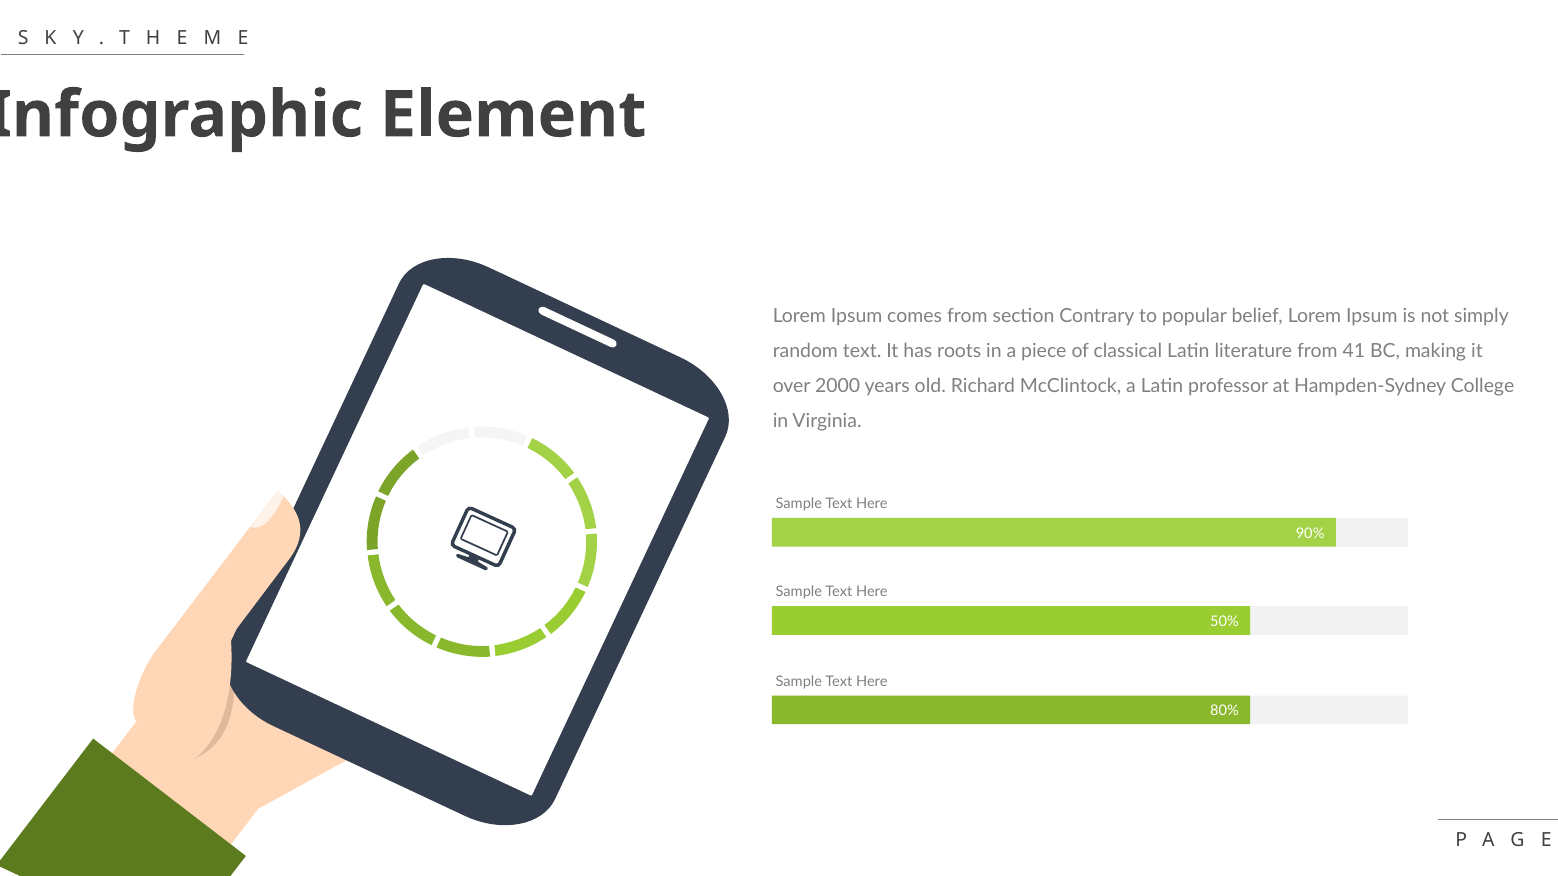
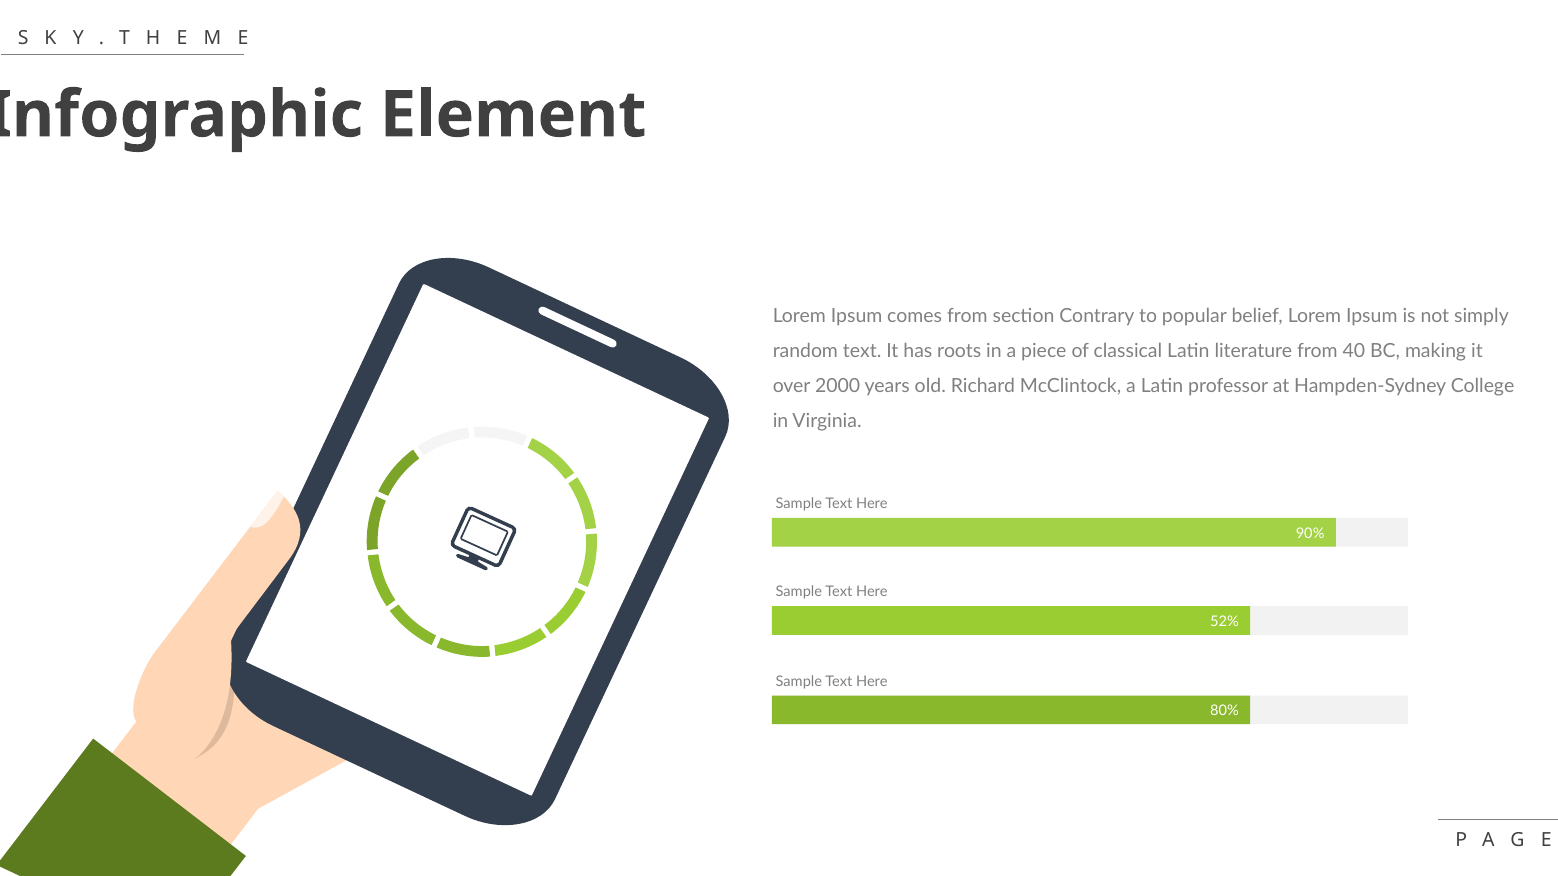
41: 41 -> 40 (1354, 351)
50%: 50% -> 52% (1225, 622)
